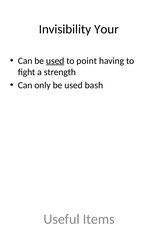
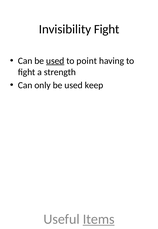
Invisibility Your: Your -> Fight (107, 29)
bash: bash -> keep (94, 85)
Items underline: none -> present (99, 218)
